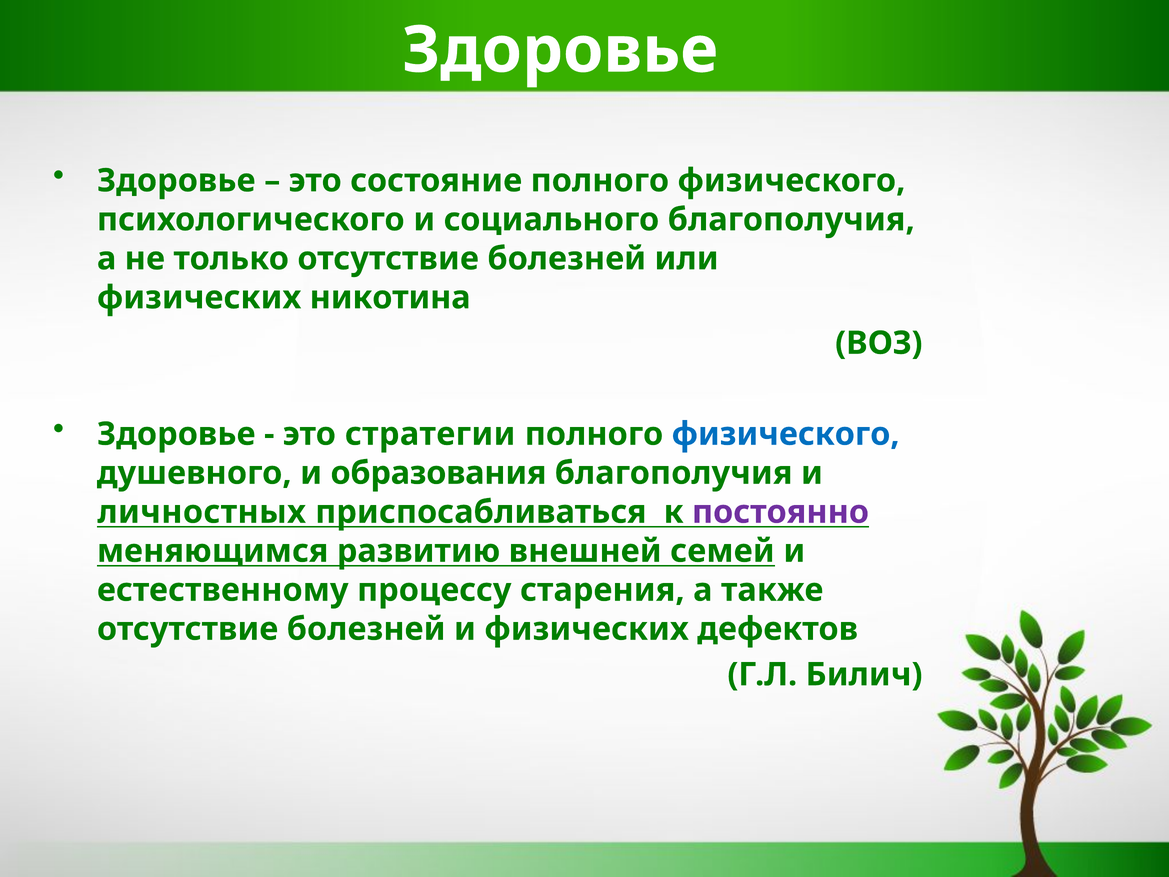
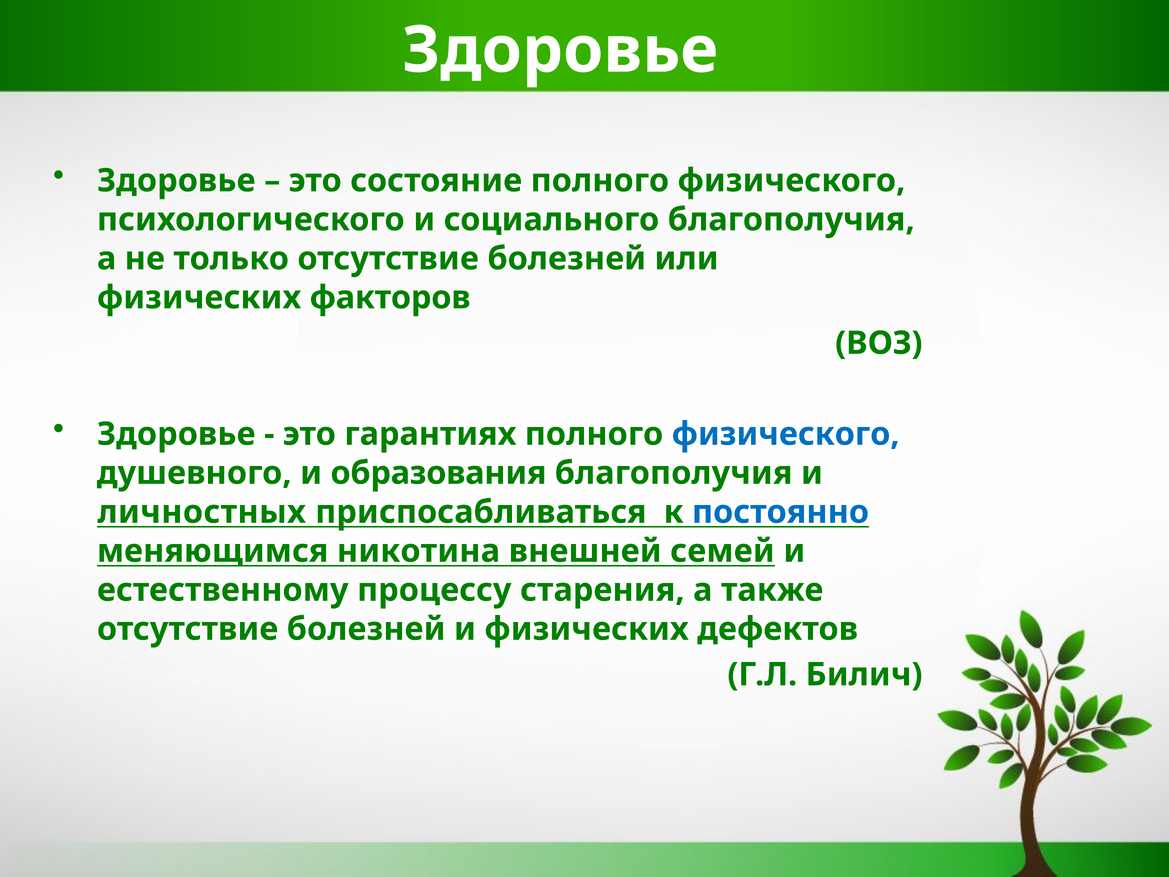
никотина: никотина -> факторов (390, 298)
стратегии: стратегии -> гарантиях (430, 434)
постоянно colour: purple -> blue (781, 512)
развитию: развитию -> никотина (418, 551)
